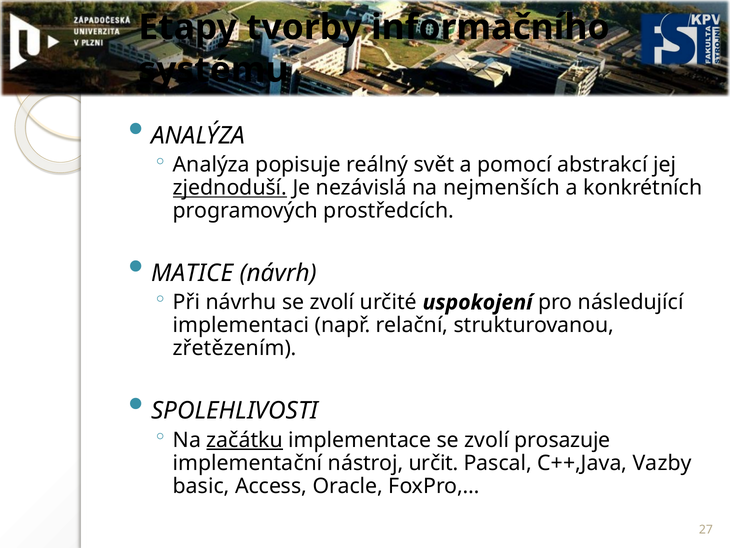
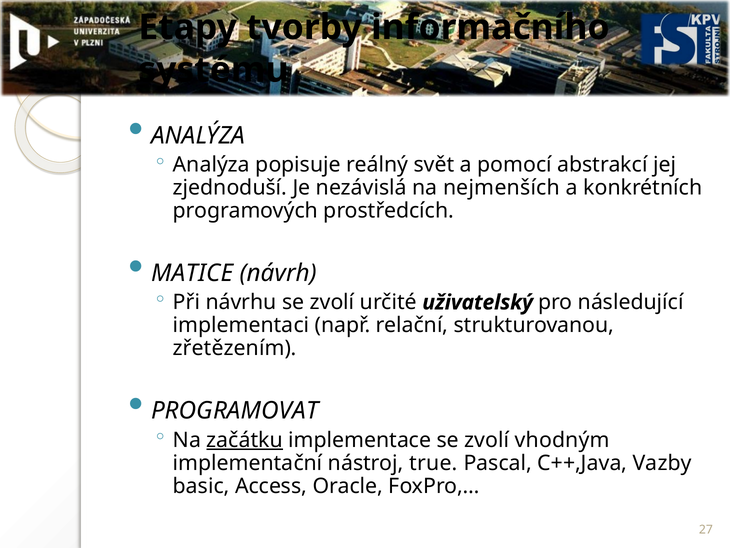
zjednoduší underline: present -> none (230, 188)
uspokojení: uspokojení -> uživatelský (478, 302)
SPOLEHLIVOSTI: SPOLEHLIVOSTI -> PROGRAMOVAT (235, 410)
prosazuje: prosazuje -> vhodným (562, 440)
určit: určit -> true (433, 463)
